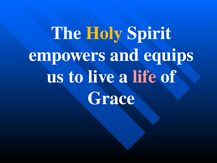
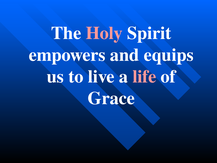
Holy colour: yellow -> pink (104, 33)
